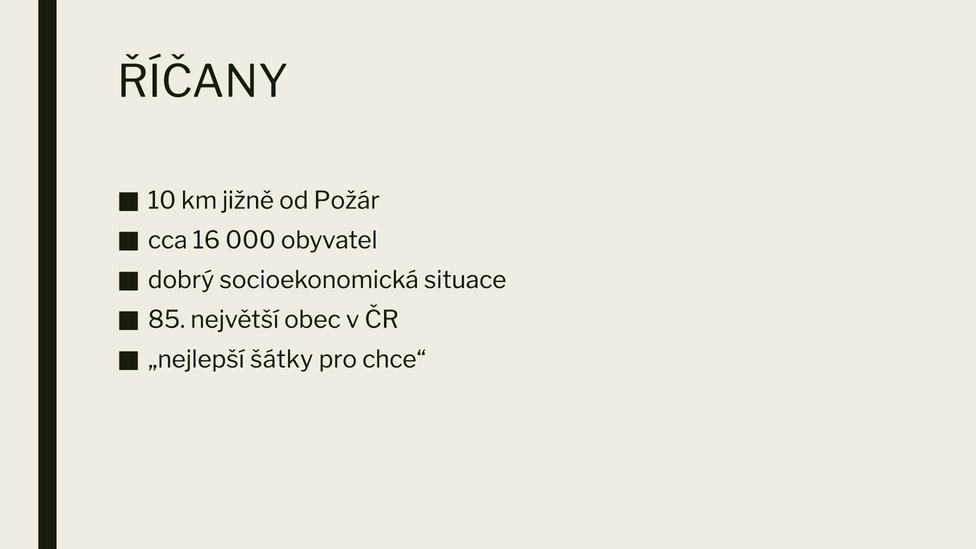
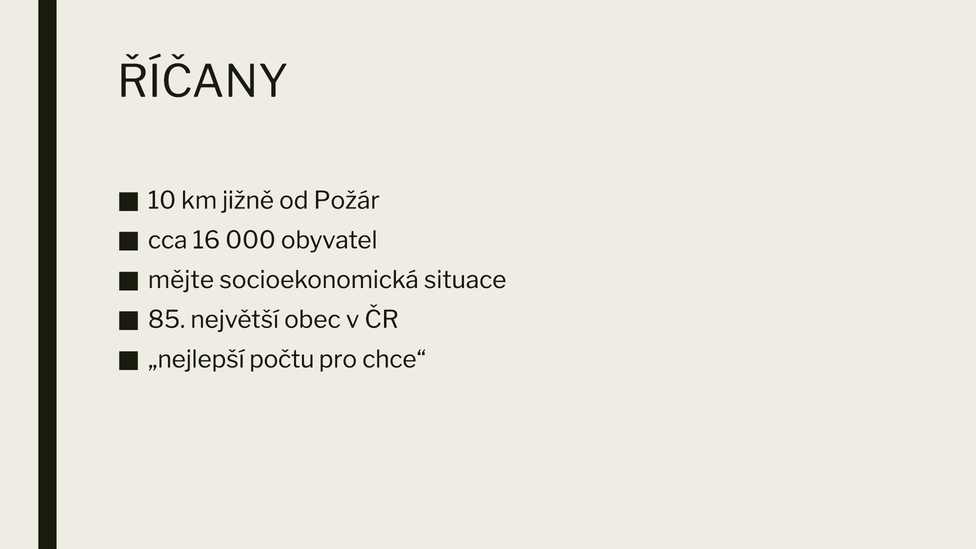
dobrý: dobrý -> mějte (181, 280)
šátky: šátky -> počtu (282, 359)
